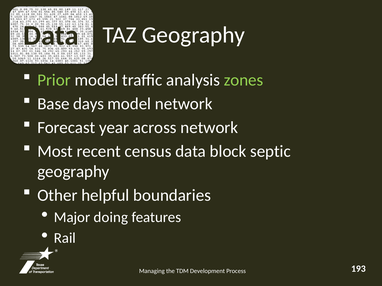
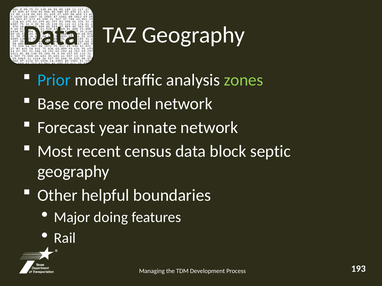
Prior colour: light green -> light blue (54, 80)
days: days -> core (89, 104)
across: across -> innate (155, 128)
